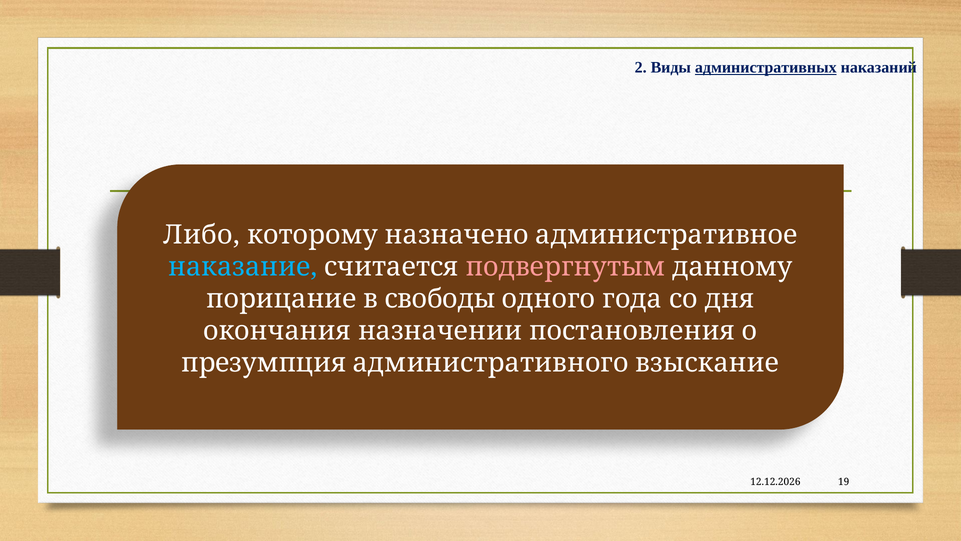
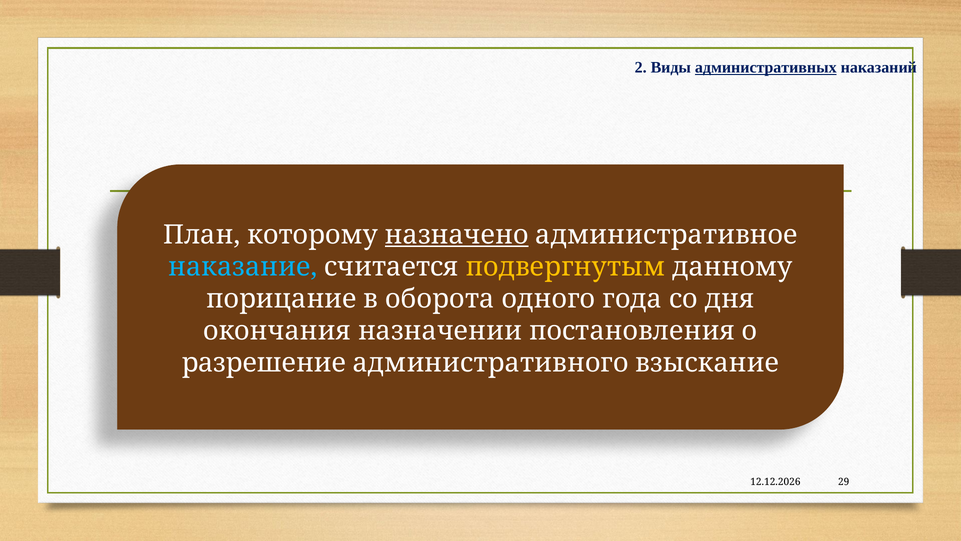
Либо: Либо -> План (202, 234)
назначено underline: none -> present (457, 234)
подвергнутым colour: pink -> yellow (565, 267)
свободы: свободы -> оборота (440, 299)
презумпция: презумпция -> разрешение (264, 363)
19: 19 -> 29 (844, 481)
